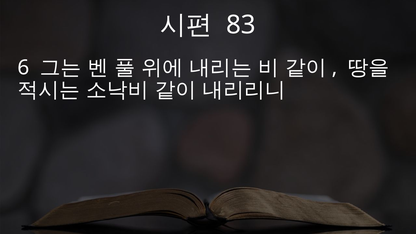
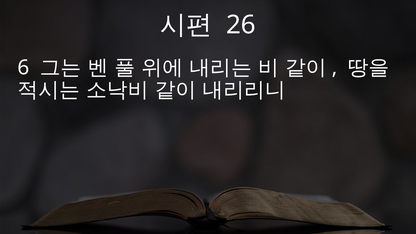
83: 83 -> 26 (241, 25)
